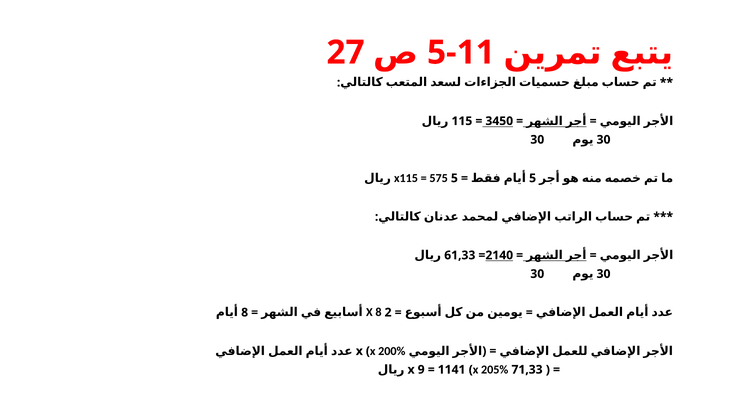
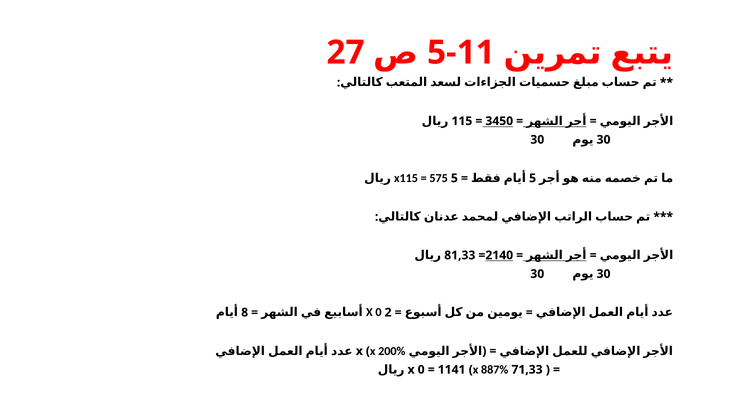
61,33: 61,33 -> 81,33 (460, 255)
8: 8 -> 0 (378, 313)
205%: 205% -> 887% (495, 370)
9: 9 -> 0 (421, 370)
